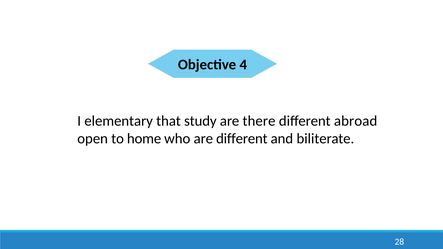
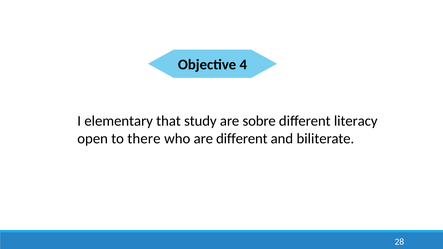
there: there -> sobre (259, 121)
abroad: abroad -> literacy (356, 121)
home: home -> there (144, 139)
